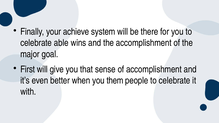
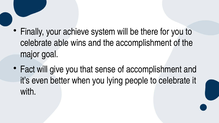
First: First -> Fact (28, 69)
them: them -> lying (115, 81)
